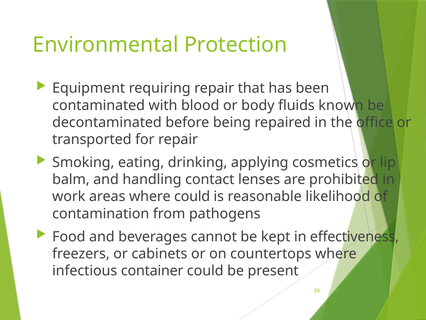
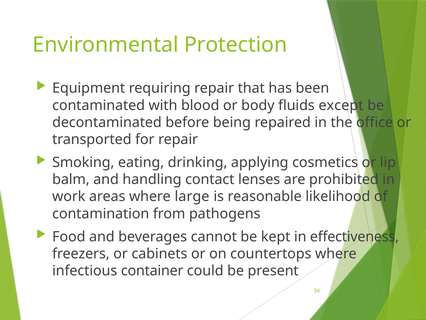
known: known -> except (341, 105)
where could: could -> large (192, 196)
